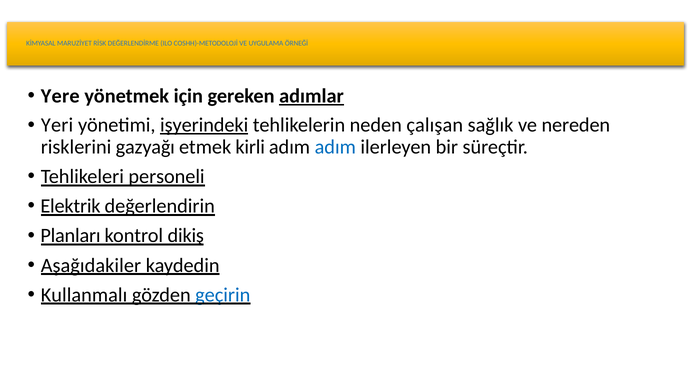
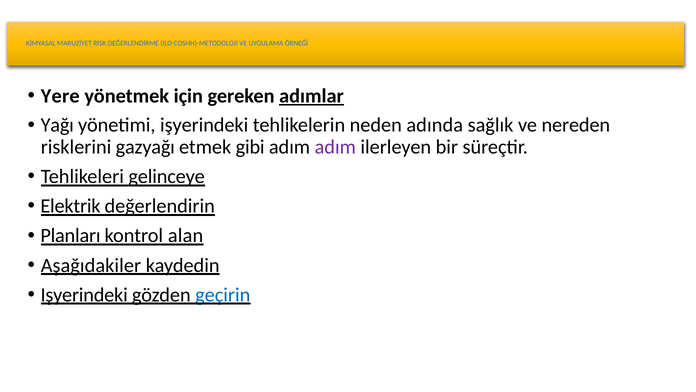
Yeri: Yeri -> Yağı (57, 125)
işyerindeki underline: present -> none (204, 125)
çalışan: çalışan -> adında (435, 125)
kirli: kirli -> gibi (250, 147)
adım colour: blue -> purple (335, 147)
personeli: personeli -> gelinceye (167, 176)
dikiş: dikiş -> alan (186, 235)
Kullanmalı: Kullanmalı -> Işyerindeki (84, 295)
